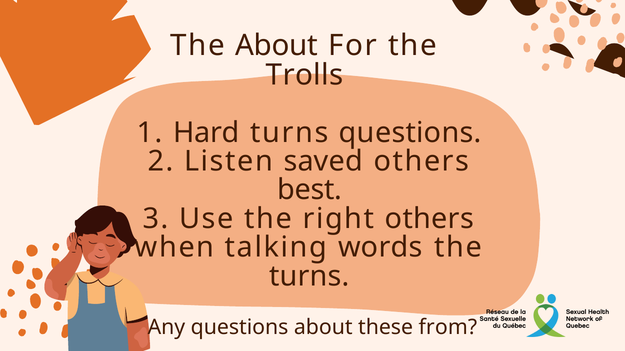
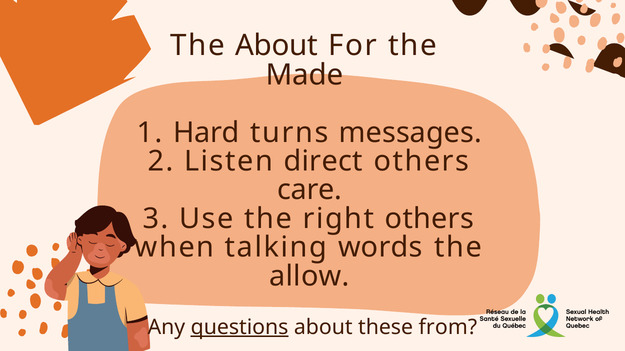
Trolls: Trolls -> Made (305, 75)
turns questions: questions -> messages (410, 133)
saved: saved -> direct (323, 162)
best: best -> care (310, 190)
turns: turns -> allow (309, 277)
questions underline: none -> present (240, 328)
